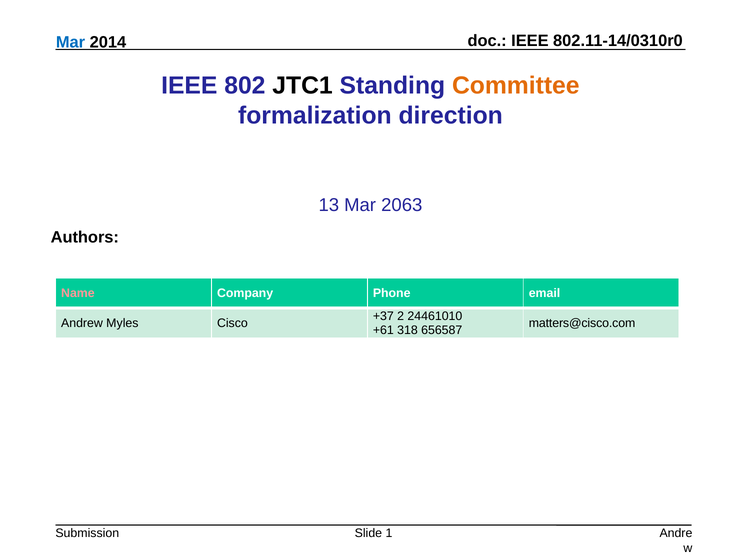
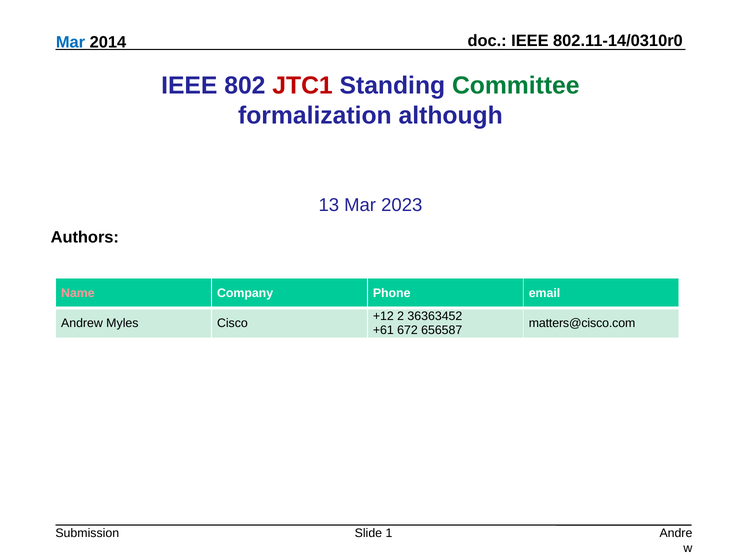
JTC1 colour: black -> red (303, 86)
Committee colour: orange -> green (516, 86)
direction: direction -> although (451, 115)
2063: 2063 -> 2023 (402, 205)
+37: +37 -> +12 (383, 316)
24461010: 24461010 -> 36363452 (435, 316)
318: 318 -> 672 (407, 330)
